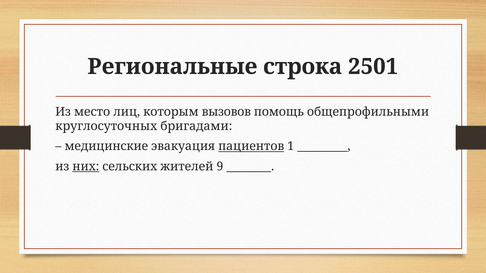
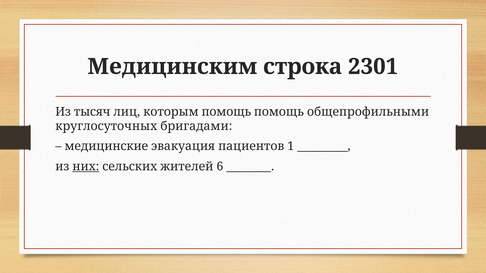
Региональные: Региональные -> Медицинским (172, 67)
2501: 2501 -> 2301 (373, 67)
место: место -> тысяч (92, 112)
которым вызовов: вызовов -> помощь (226, 112)
пациентов underline: present -> none (251, 147)
9: 9 -> 6 (220, 167)
